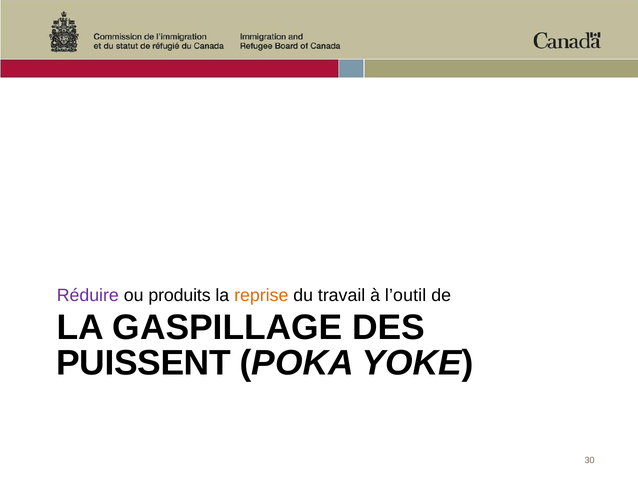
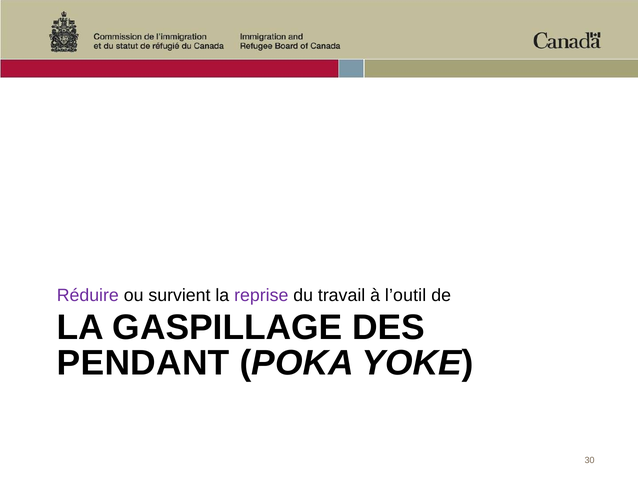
produits: produits -> survient (179, 295)
reprise colour: orange -> purple (261, 295)
PUISSENT: PUISSENT -> PENDANT (143, 363)
